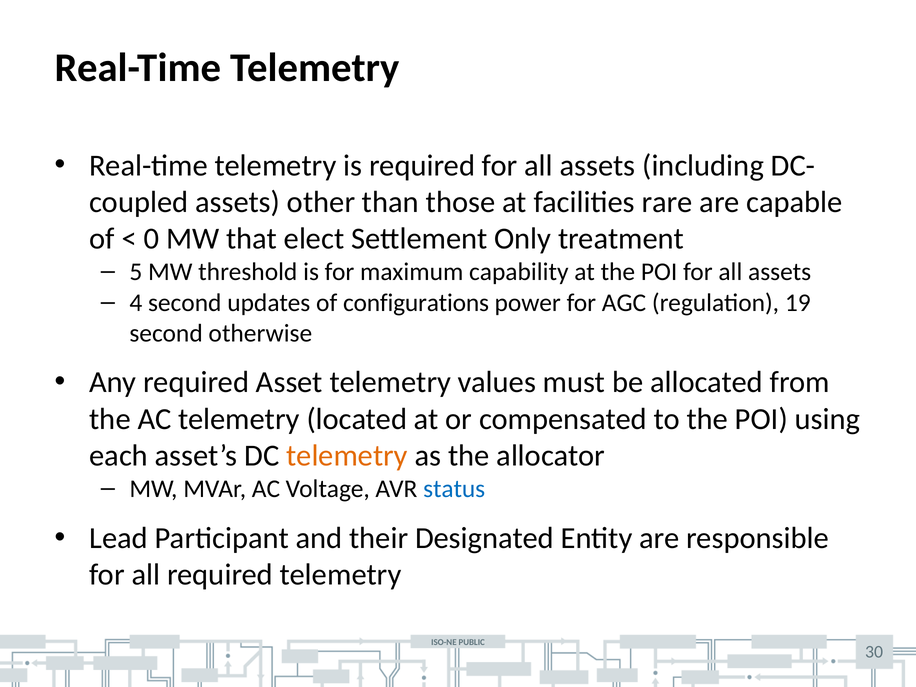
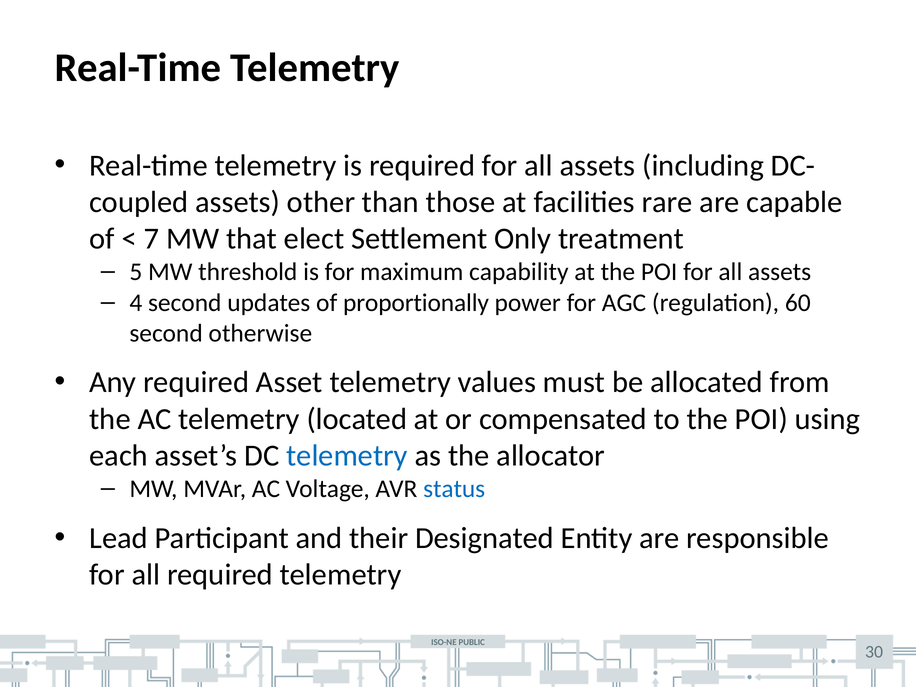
0: 0 -> 7 (151, 239)
configurations: configurations -> proportionally (416, 303)
19: 19 -> 60 (798, 303)
telemetry colour: orange -> blue (347, 456)
